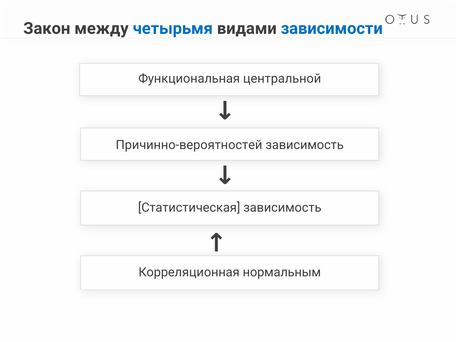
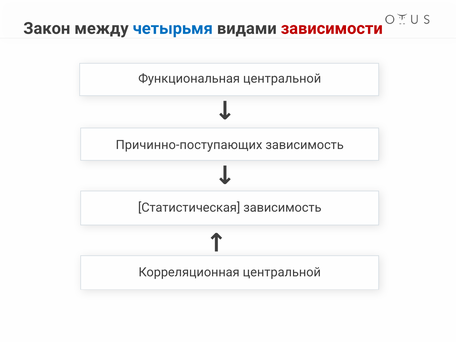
зависимости colour: blue -> red (332, 28)
Причинно-вероятностей: Причинно-вероятностей -> Причинно-поступающих (189, 145)
Корреляционная нормальным: нормальным -> центральной (282, 272)
